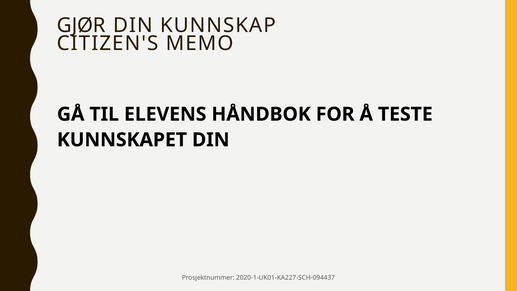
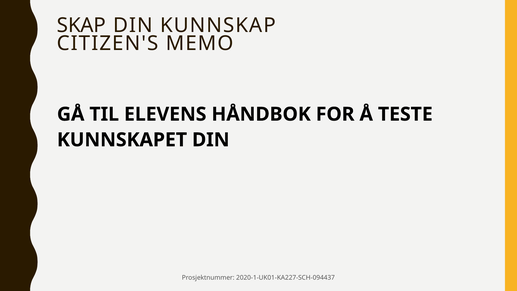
GJØR: GJØR -> SKAP (81, 26)
